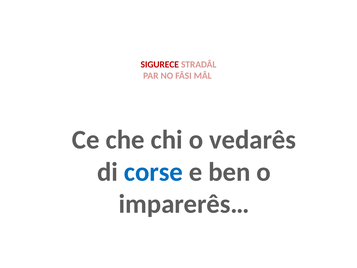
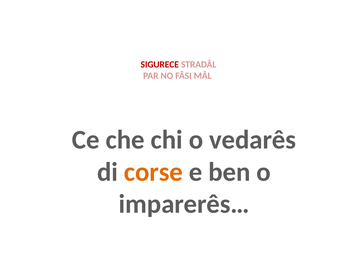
corse colour: blue -> orange (153, 172)
